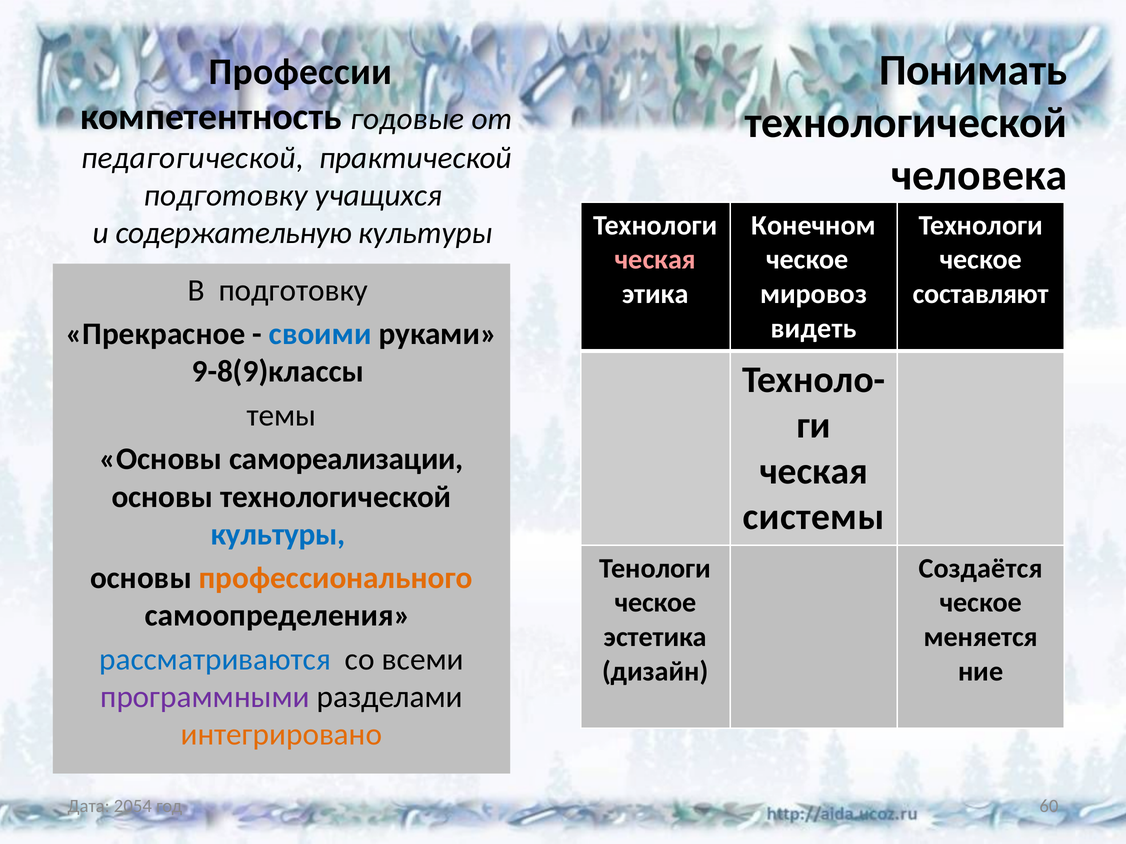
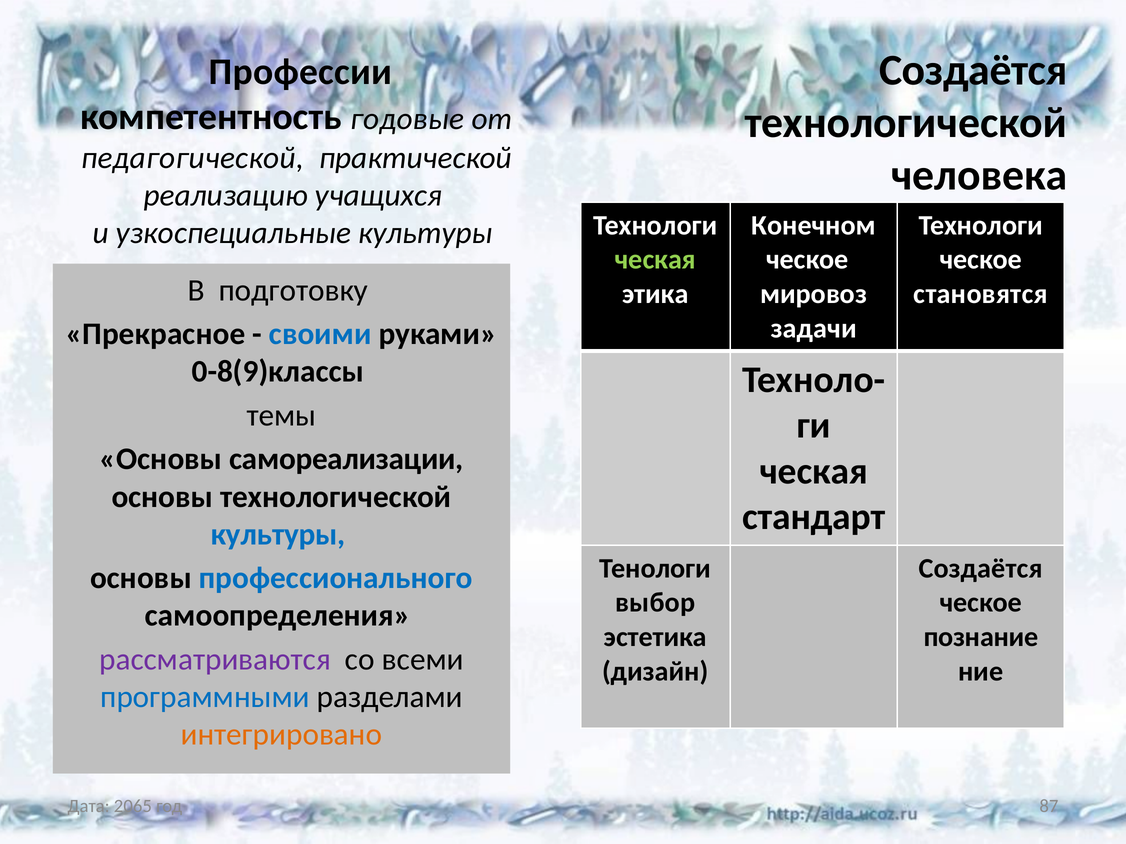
Понимать: Понимать -> Создаётся (973, 70)
подготовку: подготовку -> реализацию (226, 195)
содержательную: содержательную -> узкоспециальные (234, 233)
ческая colour: pink -> light green (655, 260)
составляют: составляют -> становятся (981, 294)
видеть: видеть -> задачи (814, 329)
9-8(9)классы: 9-8(9)классы -> 0-8(9)классы (278, 372)
системы: системы -> стандарт (814, 517)
профессионального colour: orange -> blue (336, 578)
ческое: ческое -> выбор (655, 603)
меняется: меняется -> познание (981, 637)
рассматриваются colour: blue -> purple (215, 660)
программными colour: purple -> blue (205, 697)
2054: 2054 -> 2065 (133, 806)
60: 60 -> 87 (1049, 806)
